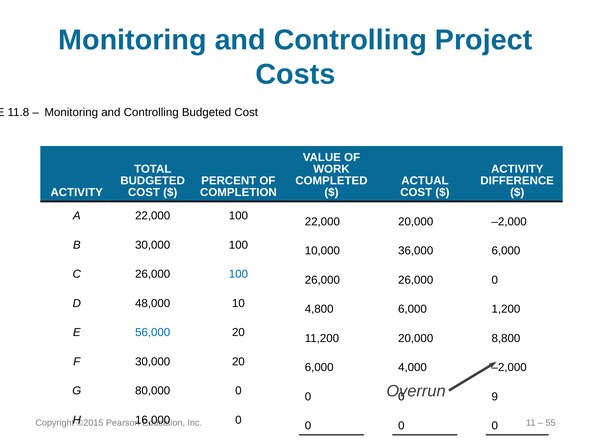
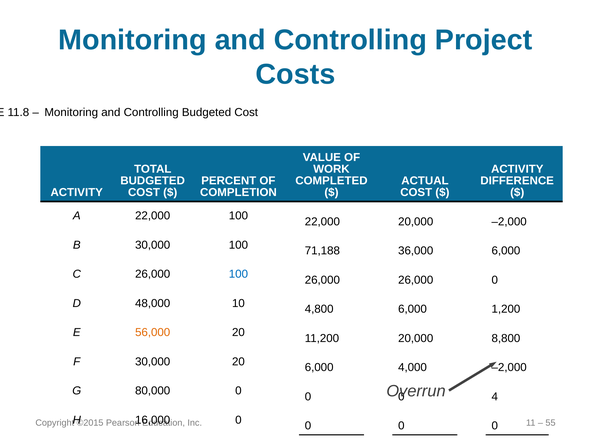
10,000: 10,000 -> 71,188 (322, 251)
56,000 colour: blue -> orange (153, 333)
9: 9 -> 4 (495, 397)
